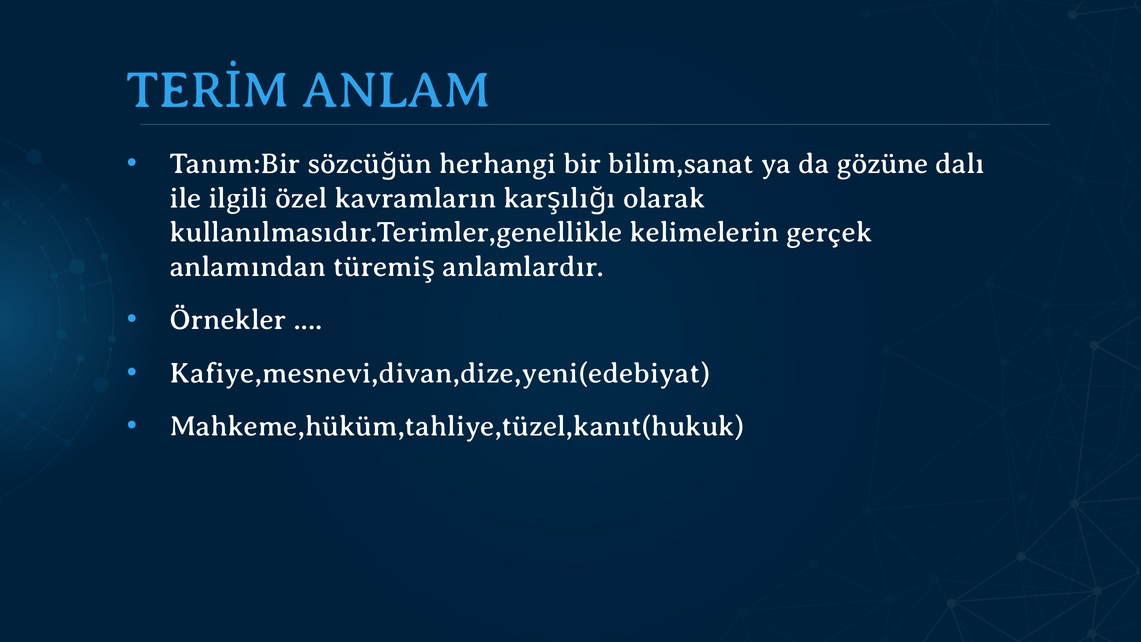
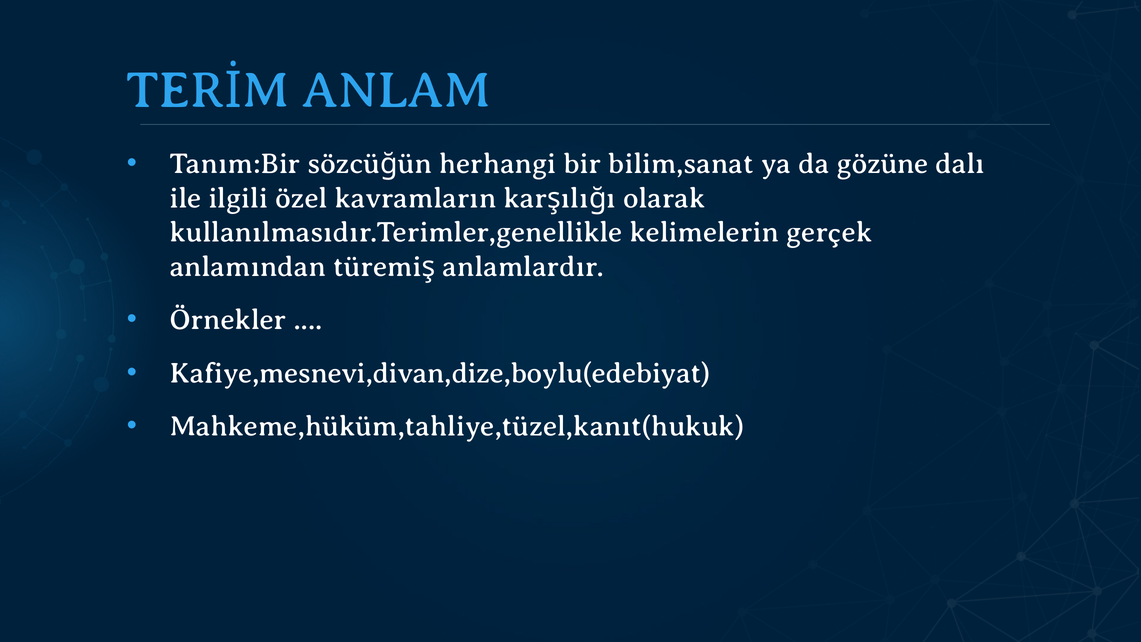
Kafiye,mesnevi,divan,dize,yeni(edebiyat: Kafiye,mesnevi,divan,dize,yeni(edebiyat -> Kafiye,mesnevi,divan,dize,boylu(edebiyat (440, 373)
